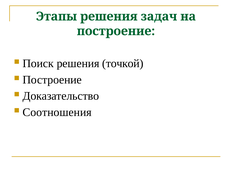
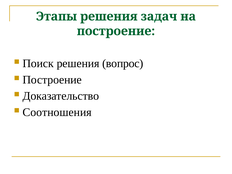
точкой: точкой -> вопрос (123, 63)
